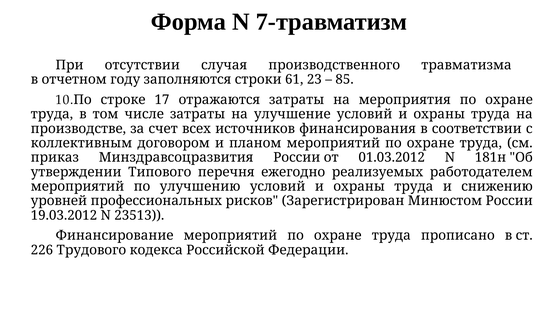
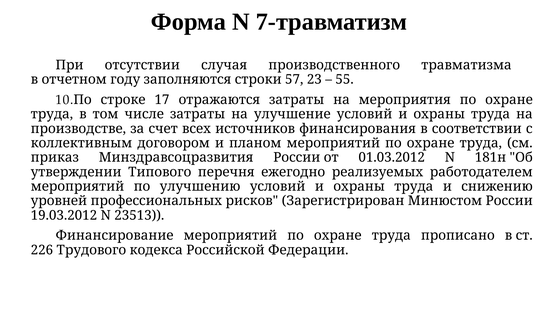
61: 61 -> 57 (294, 79)
85: 85 -> 55 (345, 79)
